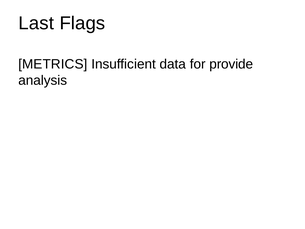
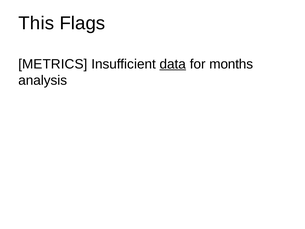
Last: Last -> This (36, 23)
data underline: none -> present (173, 64)
provide: provide -> months (231, 64)
